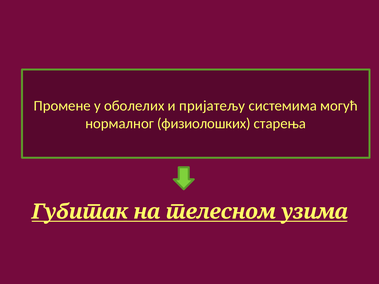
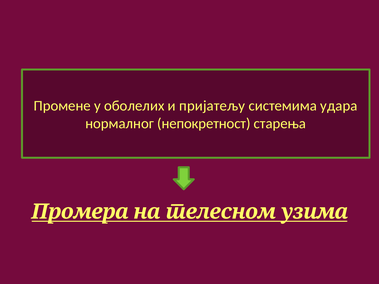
могућ: могућ -> удара (339, 106)
физиолошких: физиолошких -> непокретност (204, 124)
Губитак: Губитак -> Промера (80, 212)
